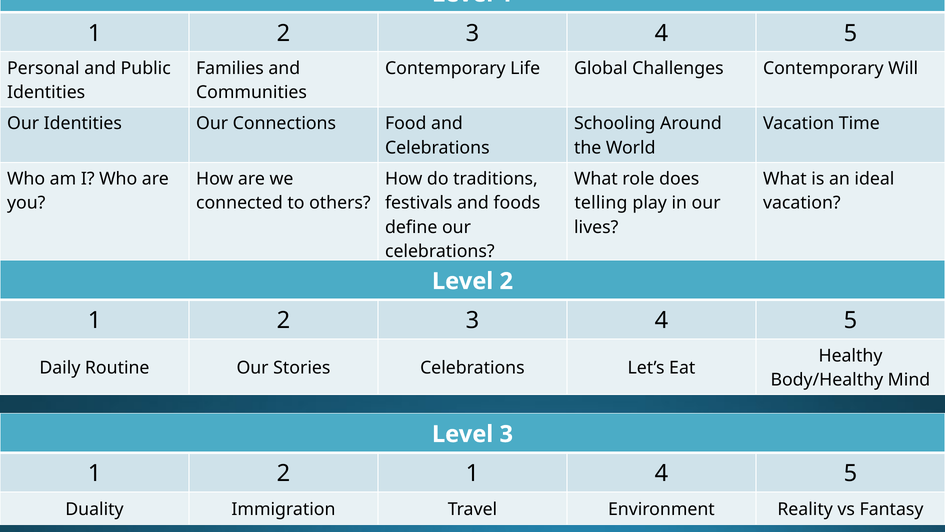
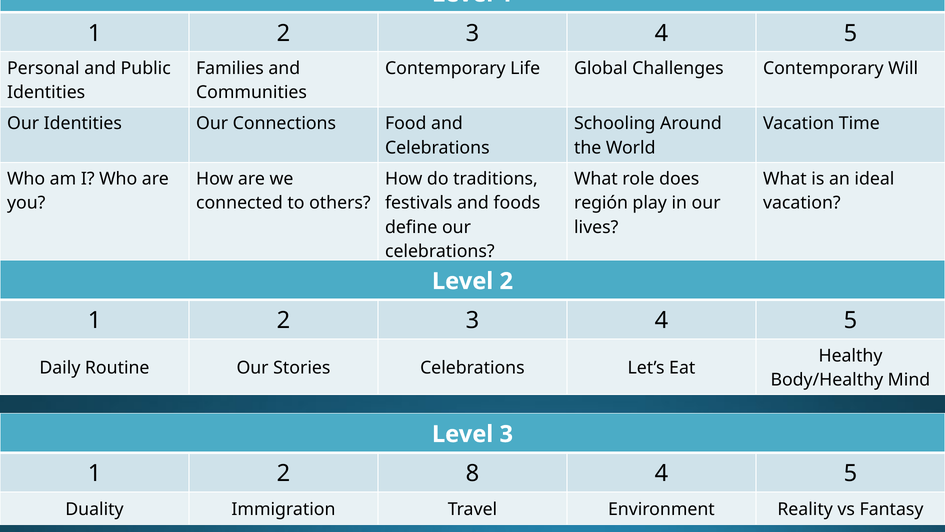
telling: telling -> región (601, 203)
1 2 1: 1 -> 8 (472, 473)
